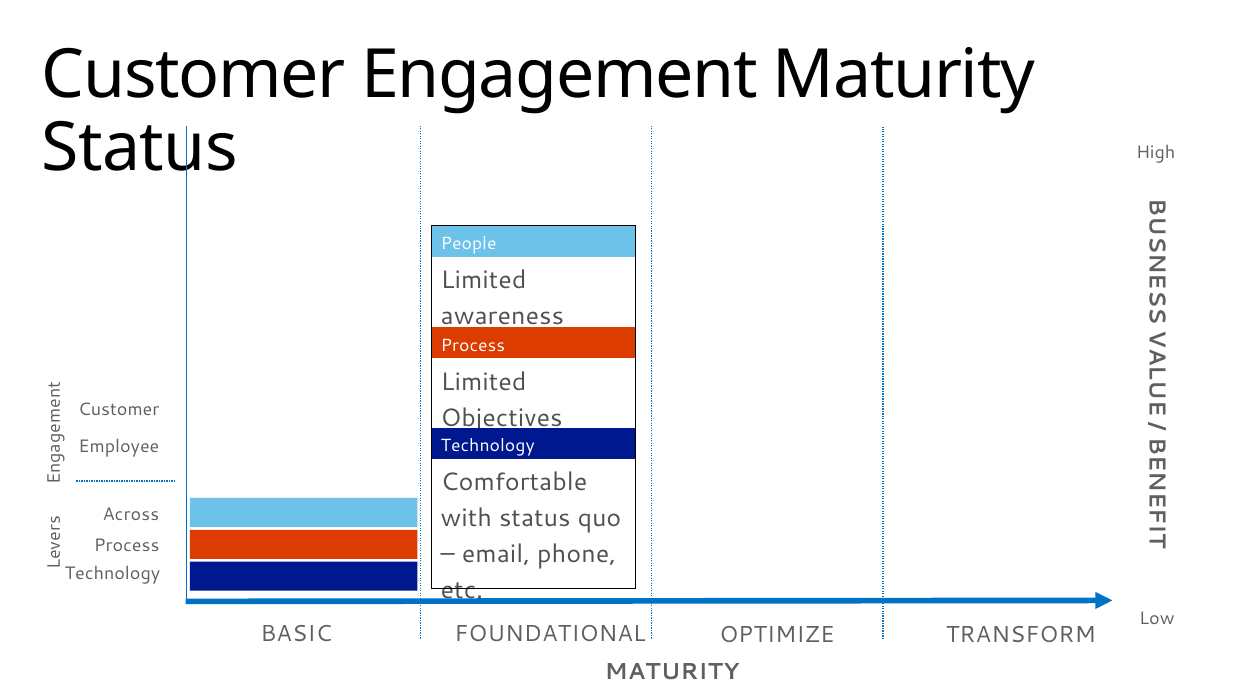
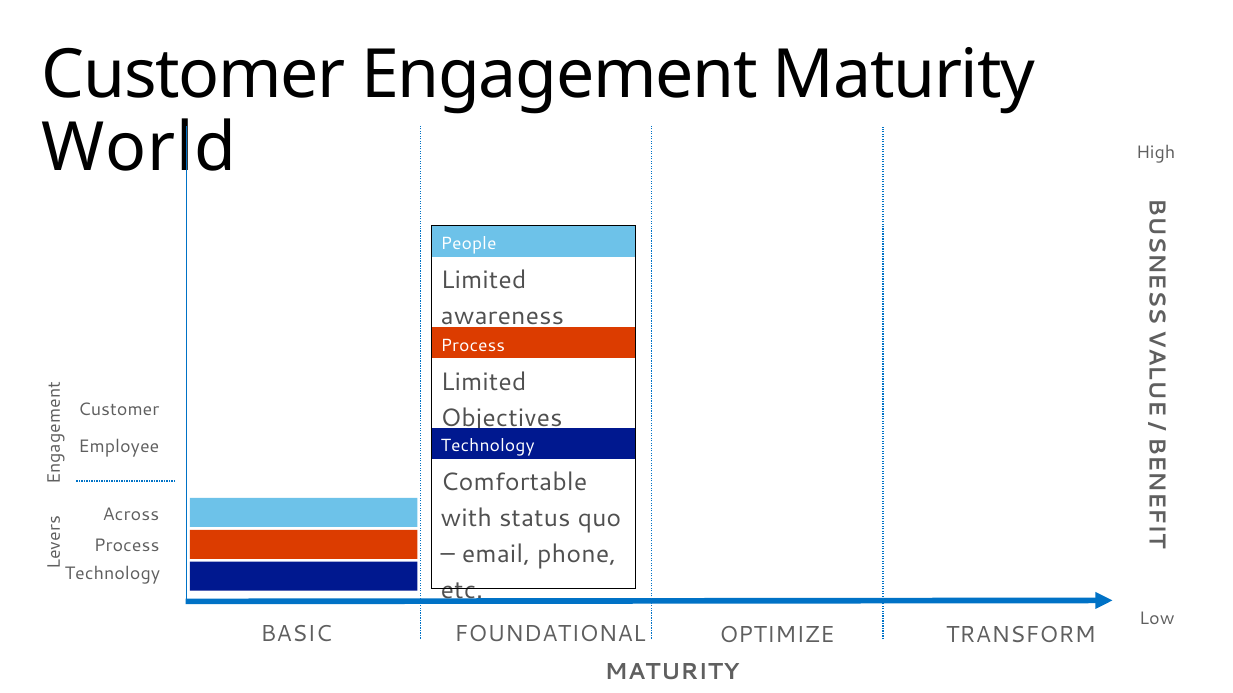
Status: Status -> World (139, 148)
